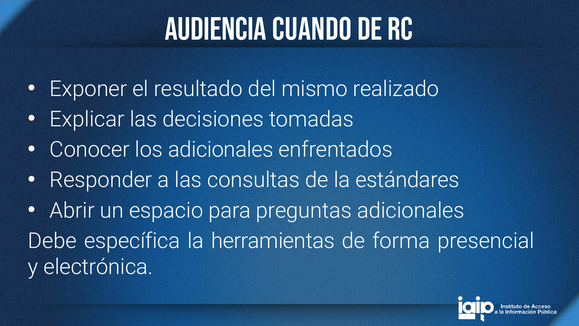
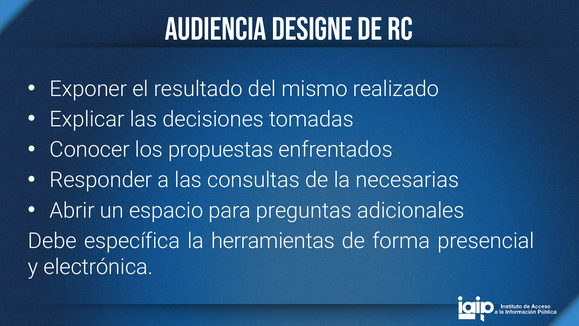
cuando: cuando -> designe (312, 29)
los adicionales: adicionales -> propuestas (221, 150)
estándares: estándares -> necesarias (407, 180)
